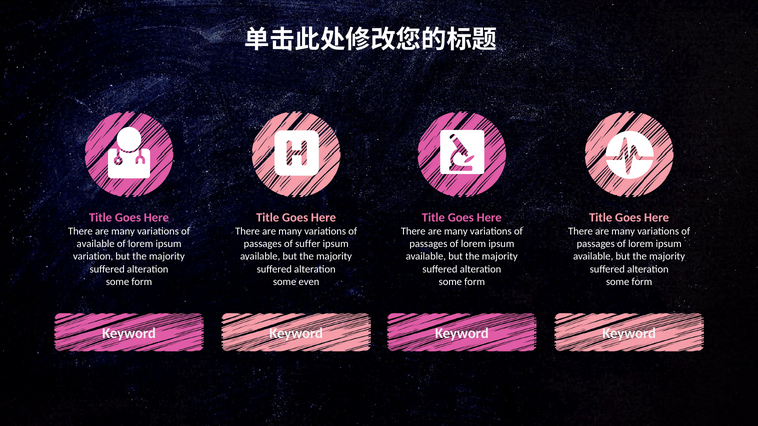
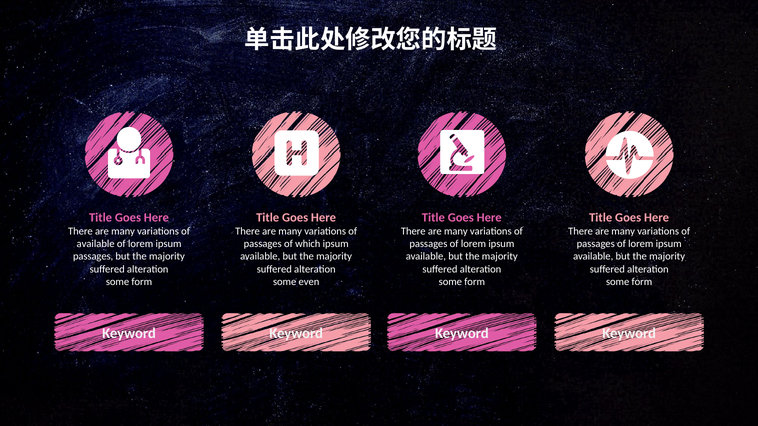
suffer: suffer -> which (308, 244)
variation: variation -> passages (93, 257)
